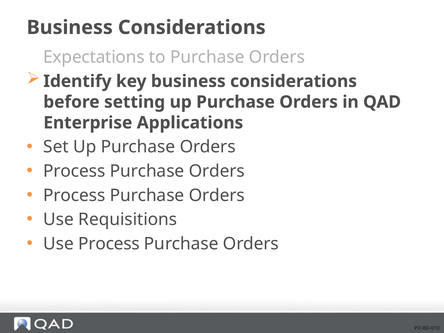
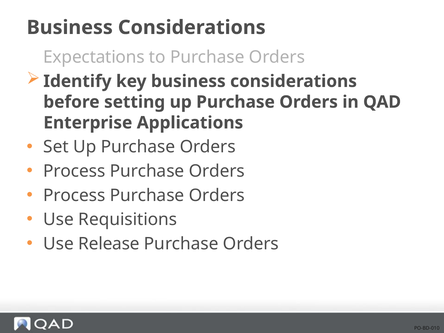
Use Process: Process -> Release (109, 244)
